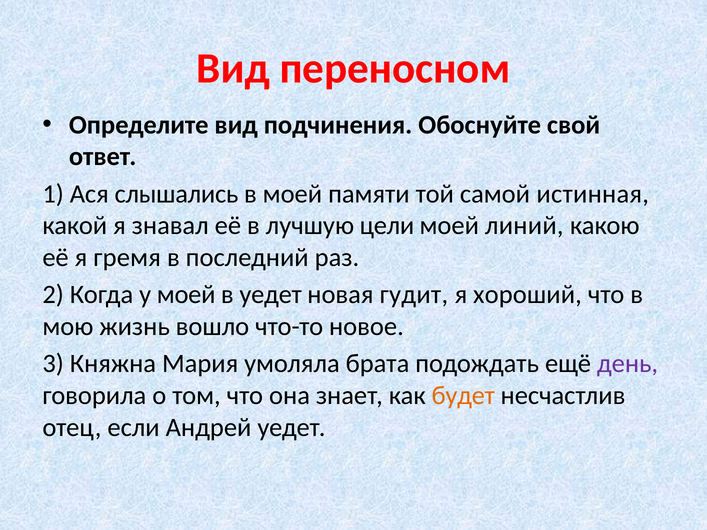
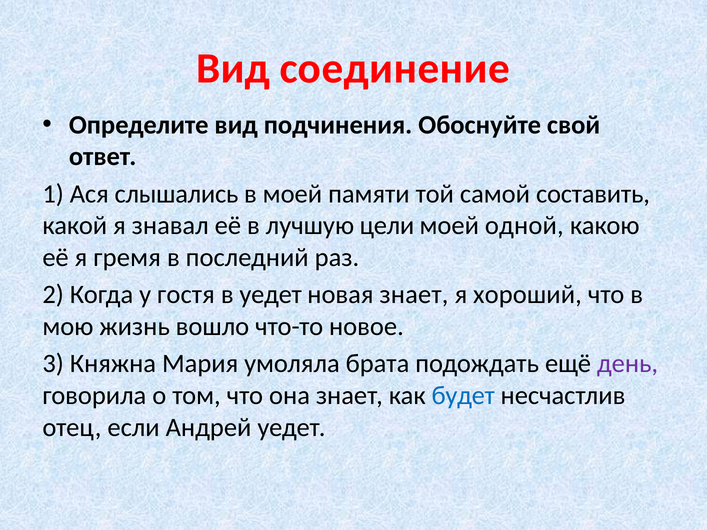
переносном: переносном -> соединение (395, 68)
истинная: истинная -> составить (593, 194)
линий: линий -> одной (524, 226)
у моей: моей -> гостя (186, 295)
новая гудит: гудит -> знает (414, 295)
будет colour: orange -> blue (463, 396)
